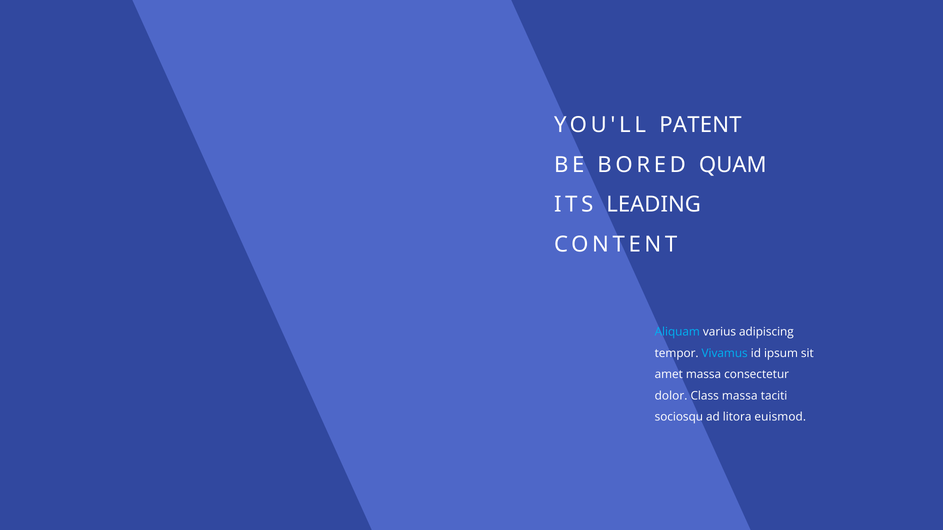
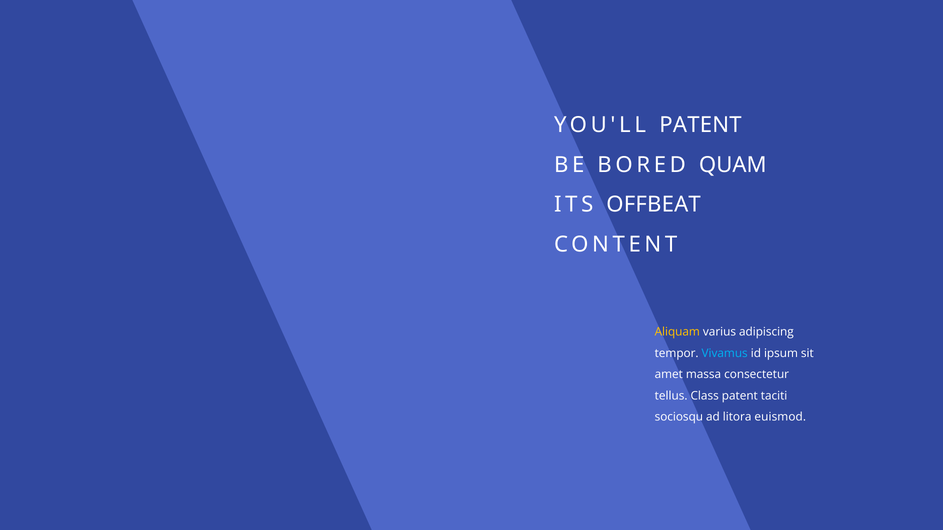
LEADING: LEADING -> OFFBEAT (654, 205)
Aliquam colour: light blue -> yellow (677, 332)
dolor: dolor -> tellus (671, 396)
Class massa: massa -> patent (740, 396)
